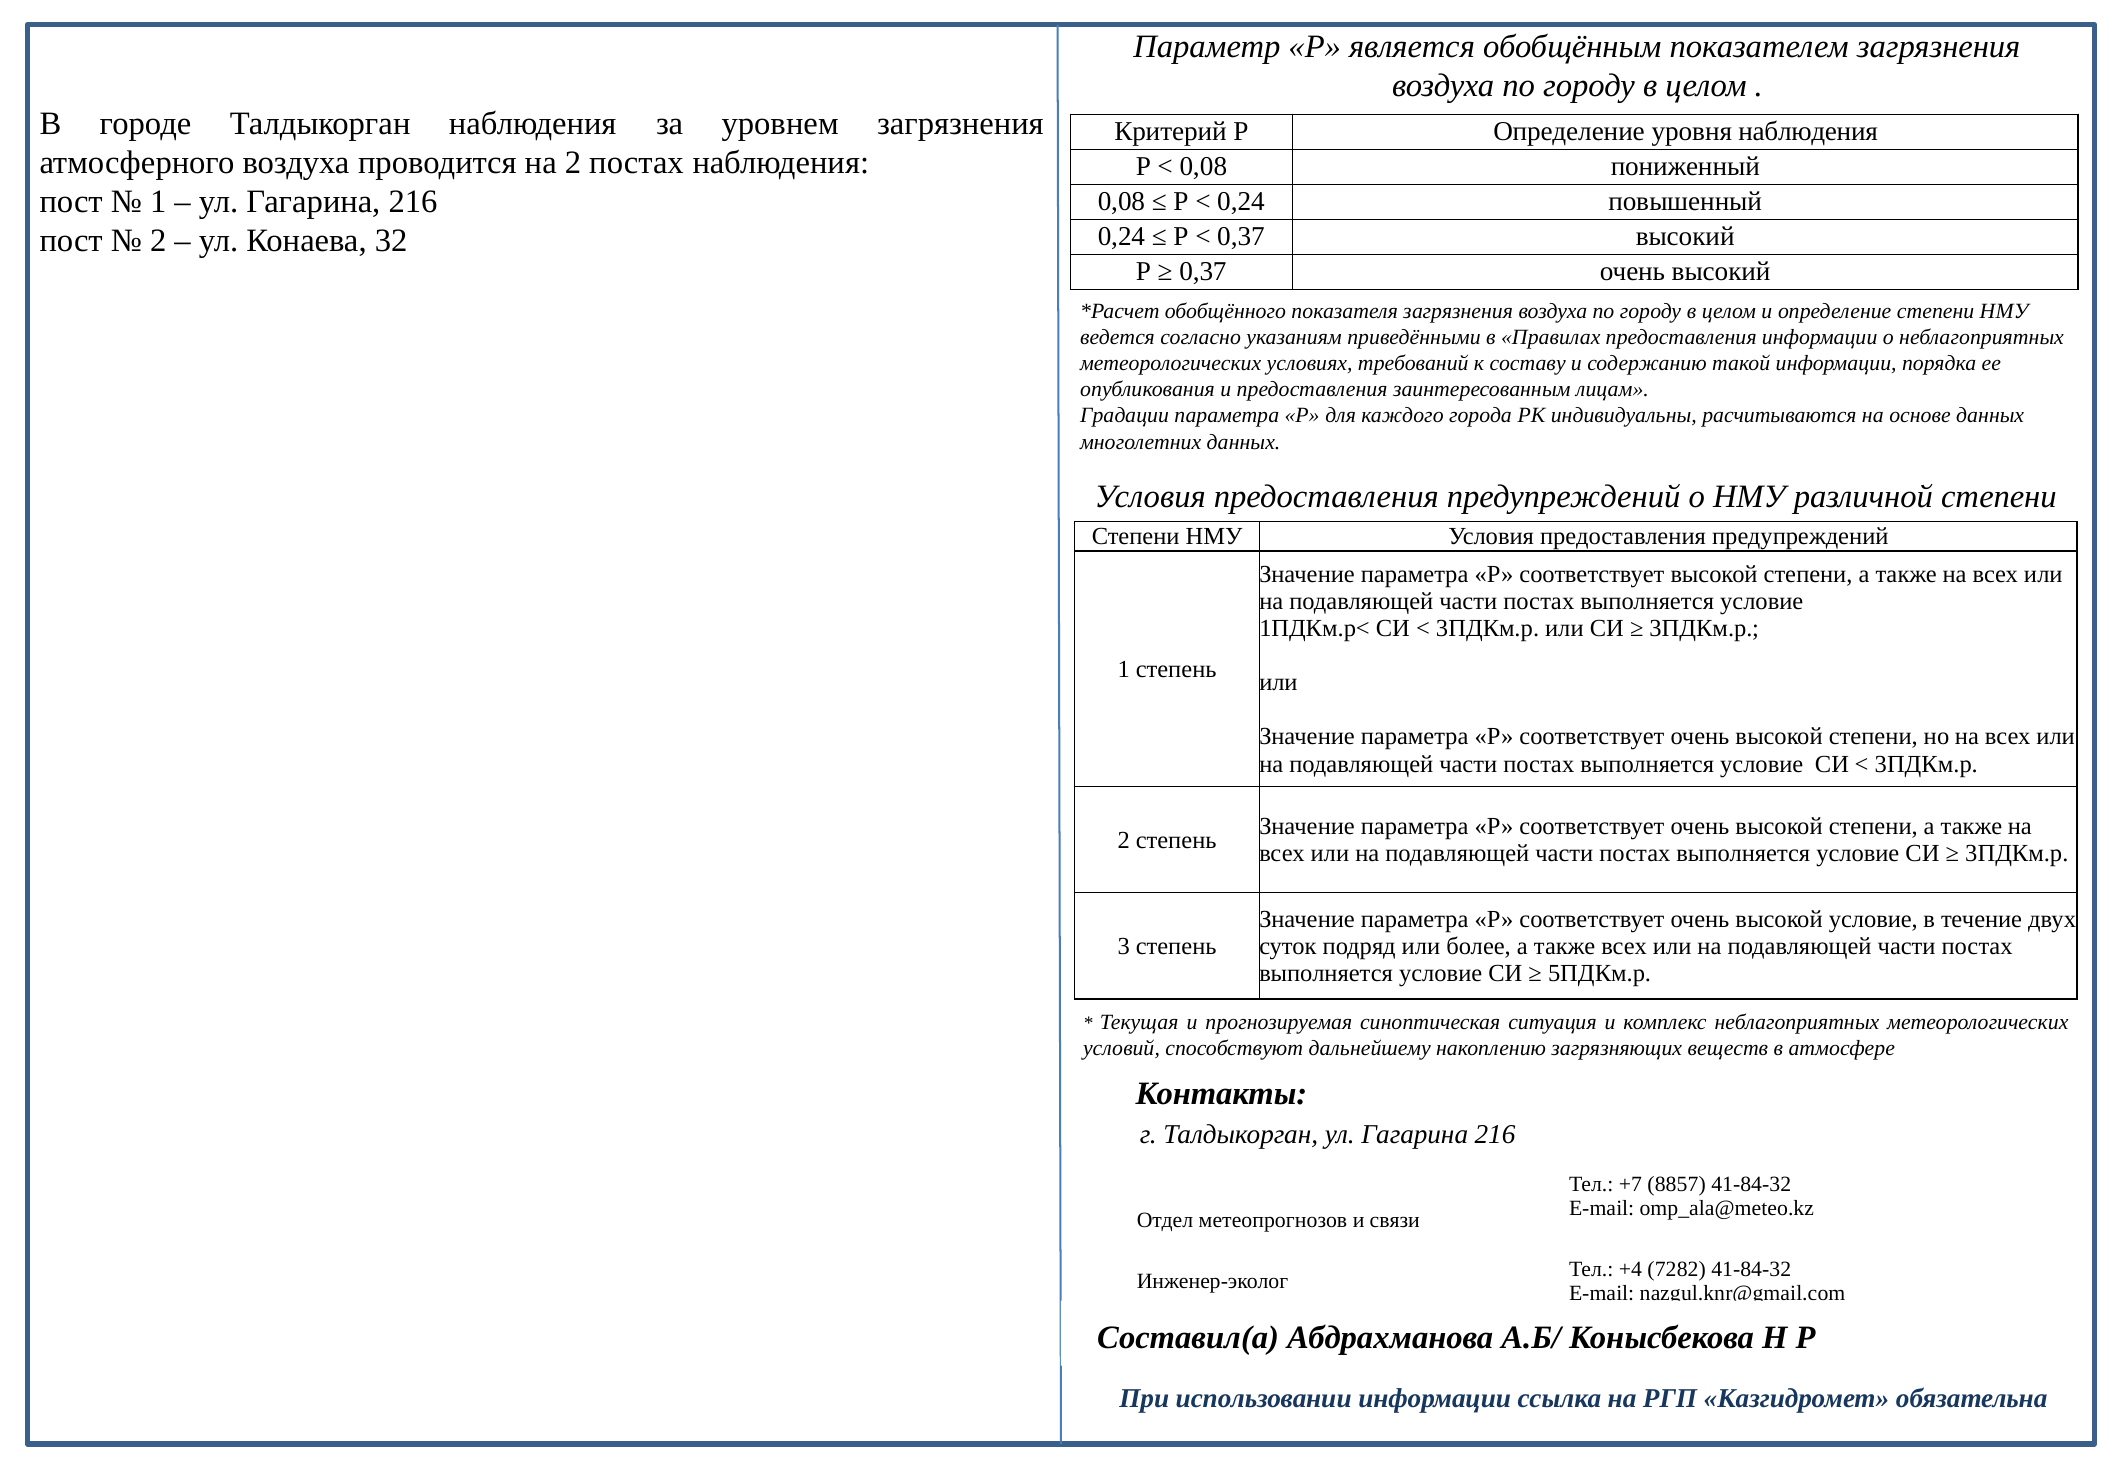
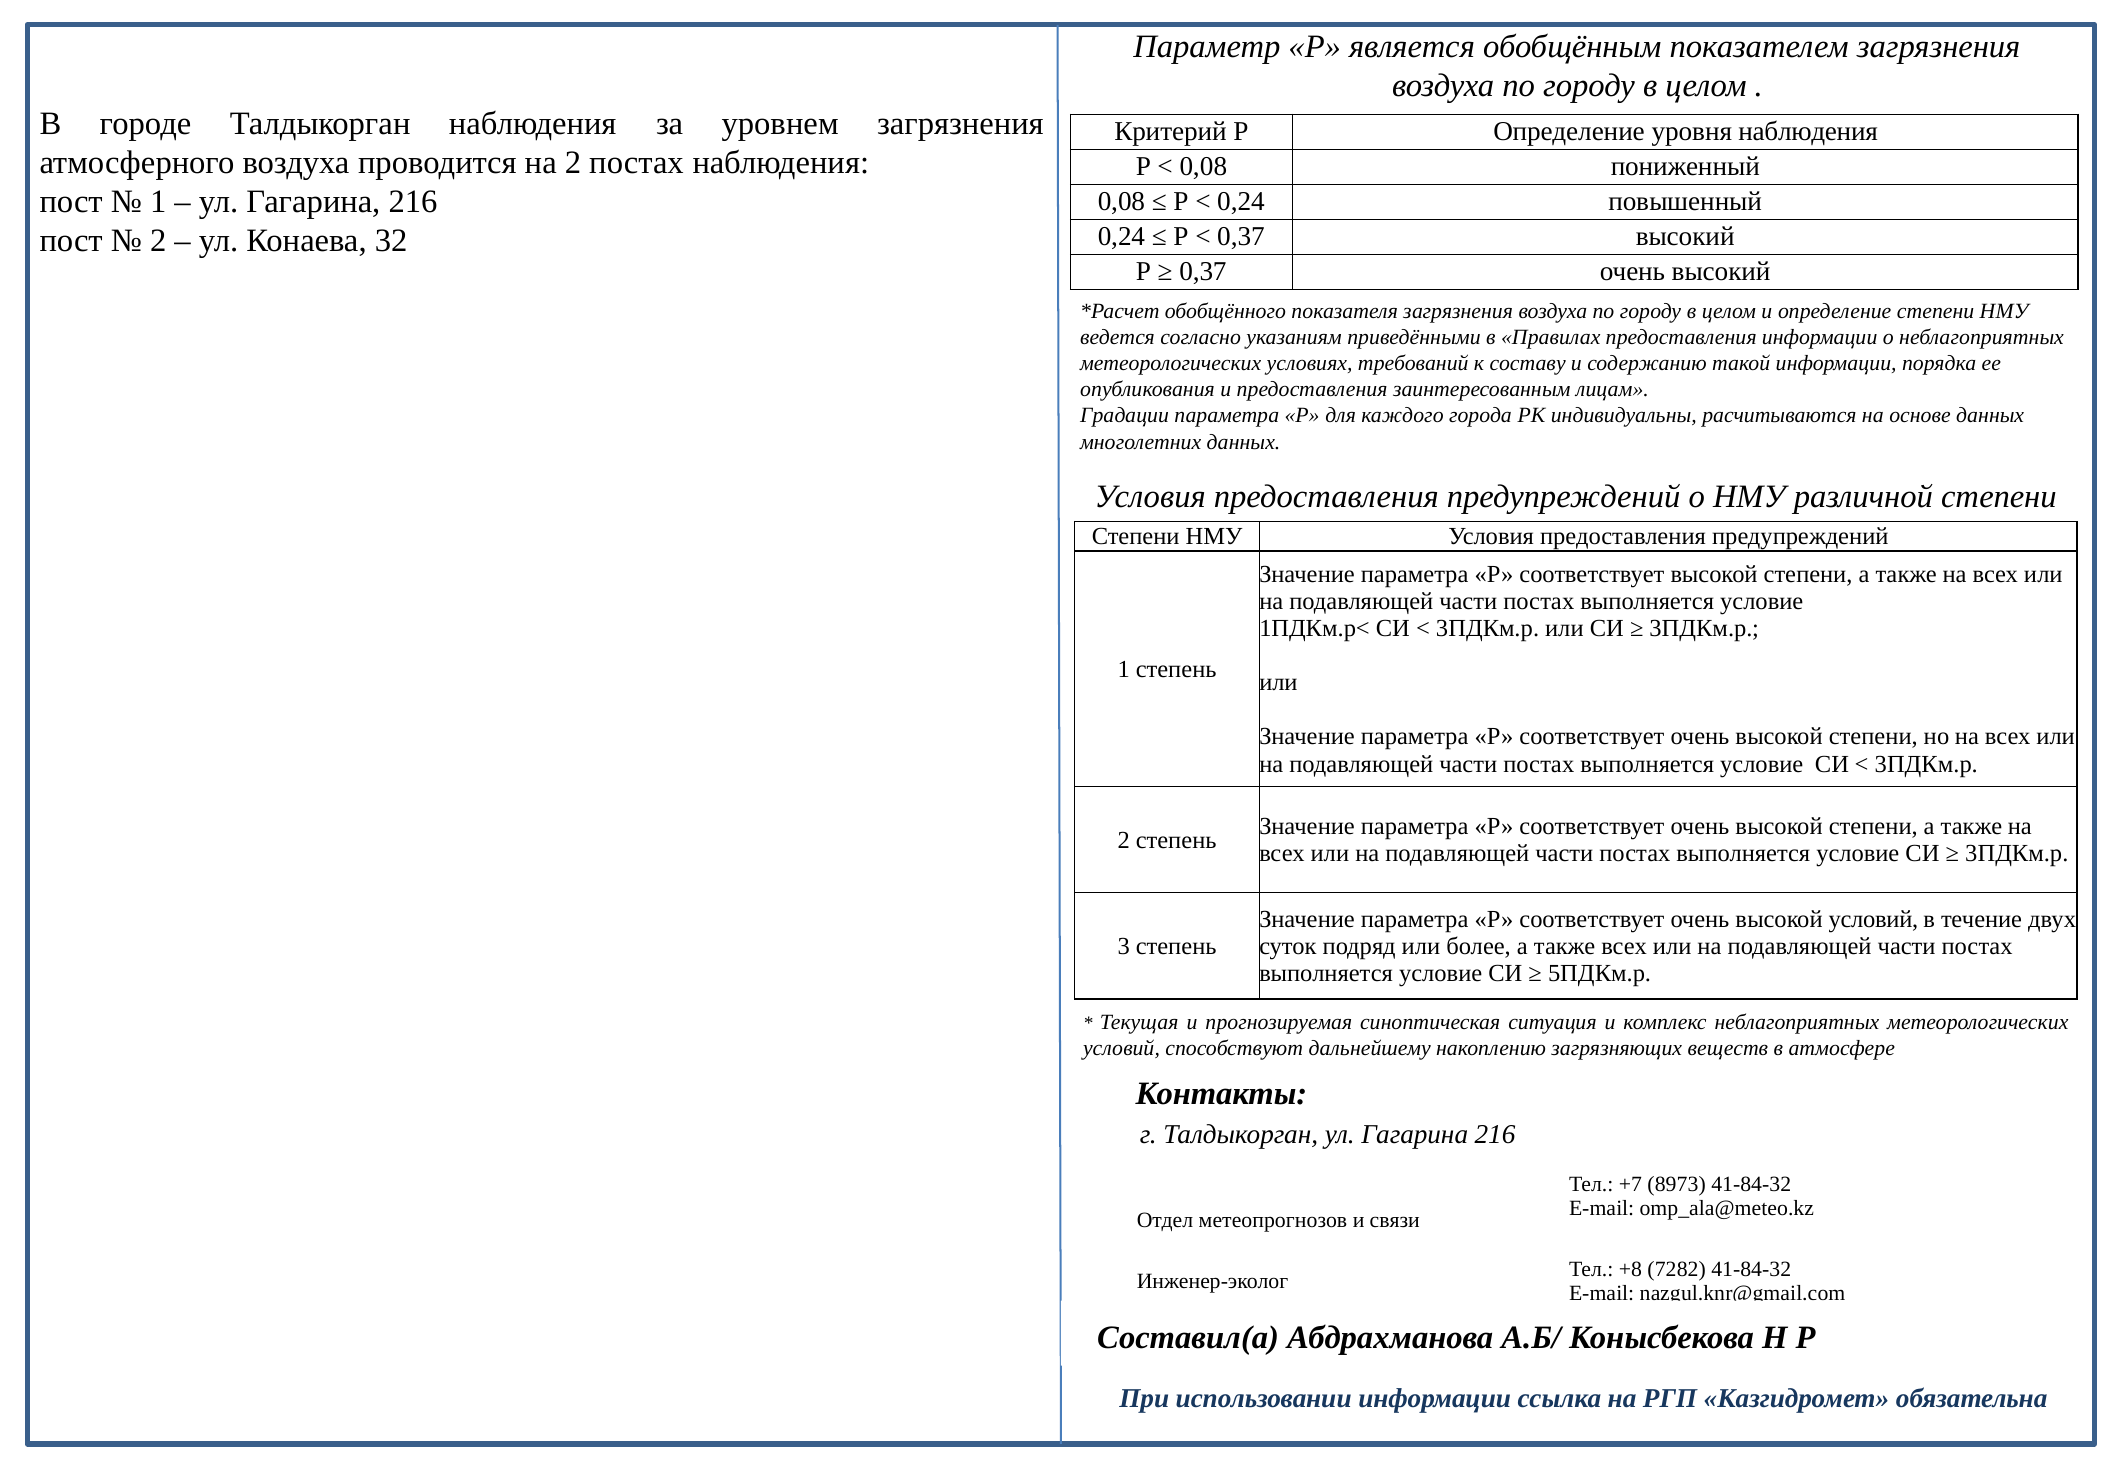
высокой условие: условие -> условий (1873, 919)
8857: 8857 -> 8973 (1677, 1184)
+4: +4 -> +8 (1630, 1269)
